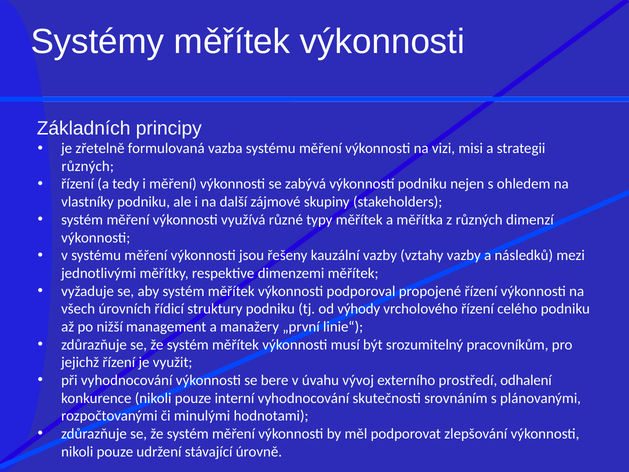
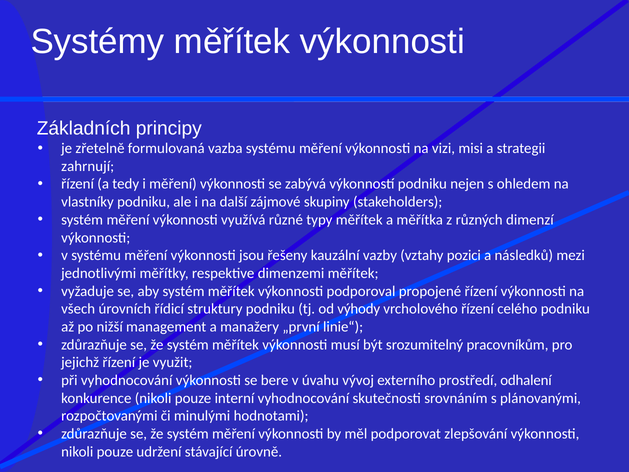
různých: různých -> zahrnují (88, 166)
vztahy vazby: vazby -> pozici (464, 255)
